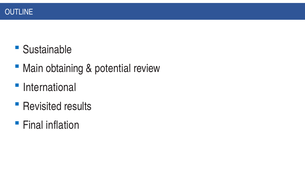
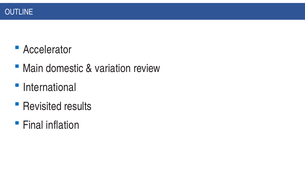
Sustainable: Sustainable -> Accelerator (47, 50)
obtaining: obtaining -> domestic (65, 69)
potential: potential -> variation (113, 69)
